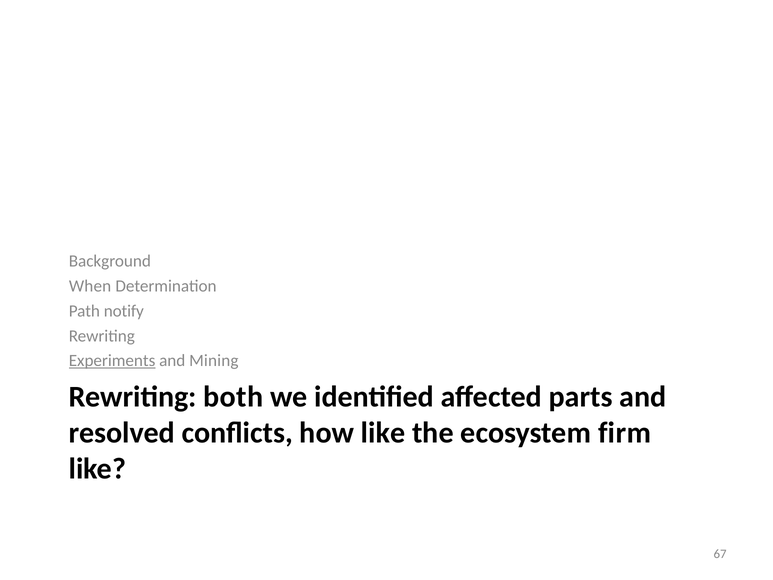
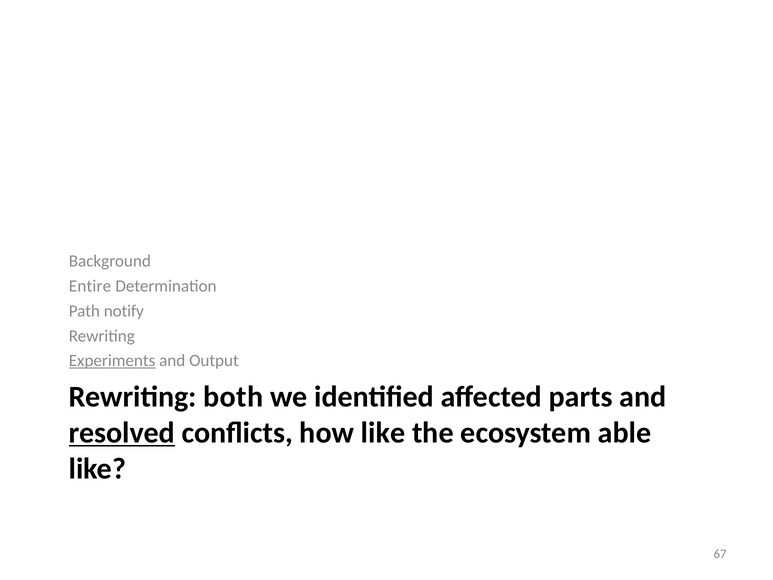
When: When -> Entire (90, 286)
Mining: Mining -> Output (214, 361)
resolved underline: none -> present (122, 433)
firm: firm -> able (625, 433)
